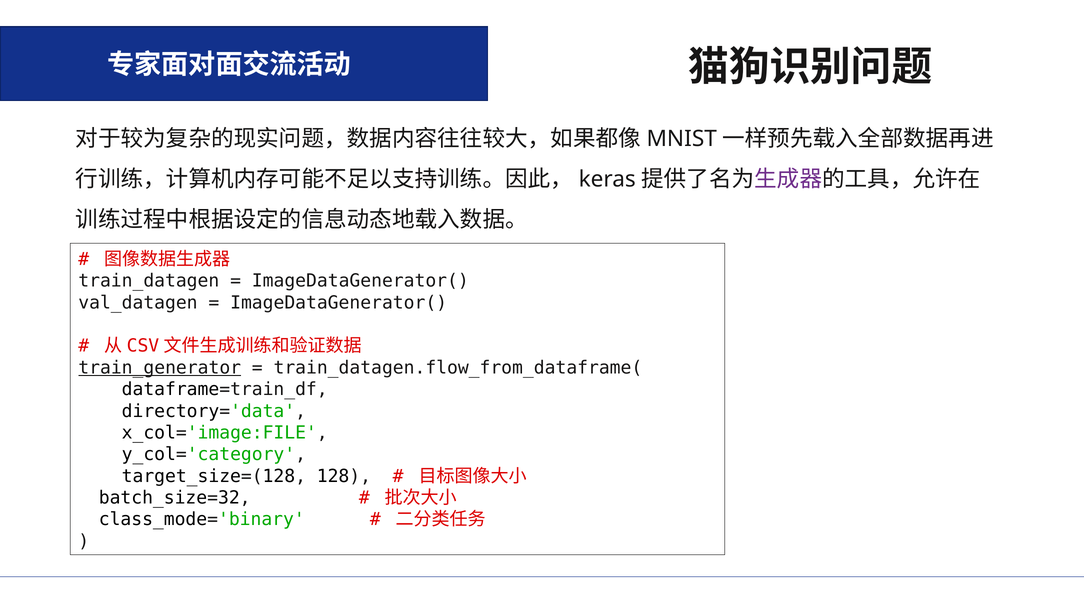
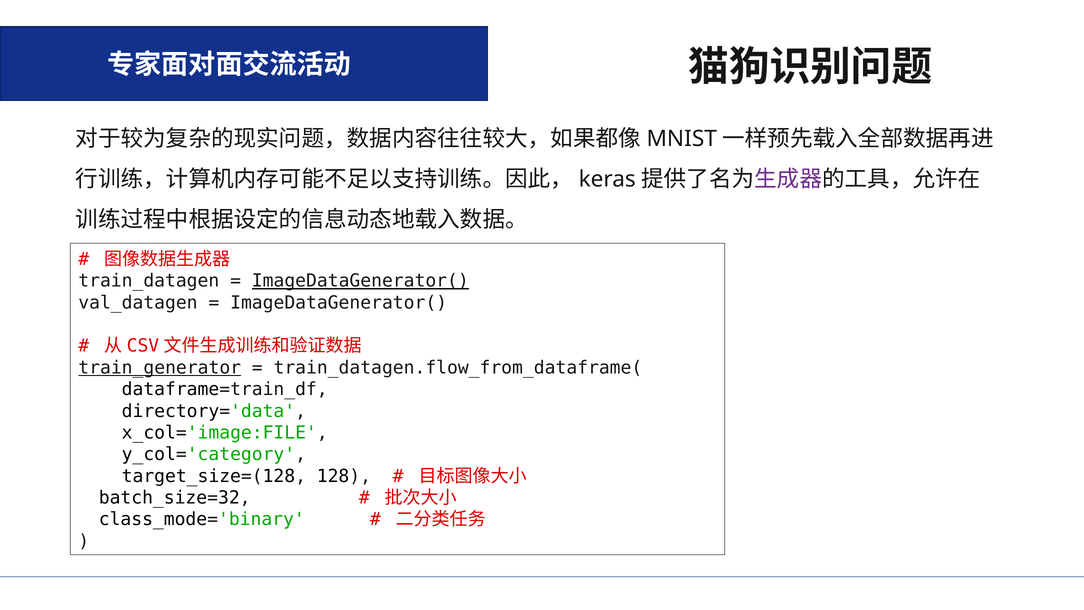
ImageDataGenerator( underline: none -> present (360, 281)
